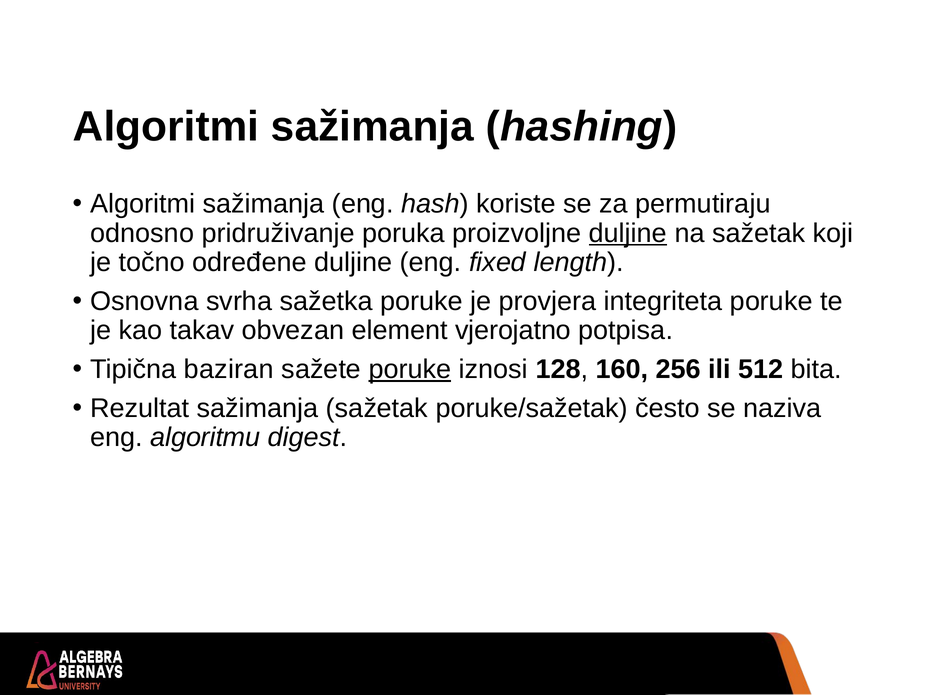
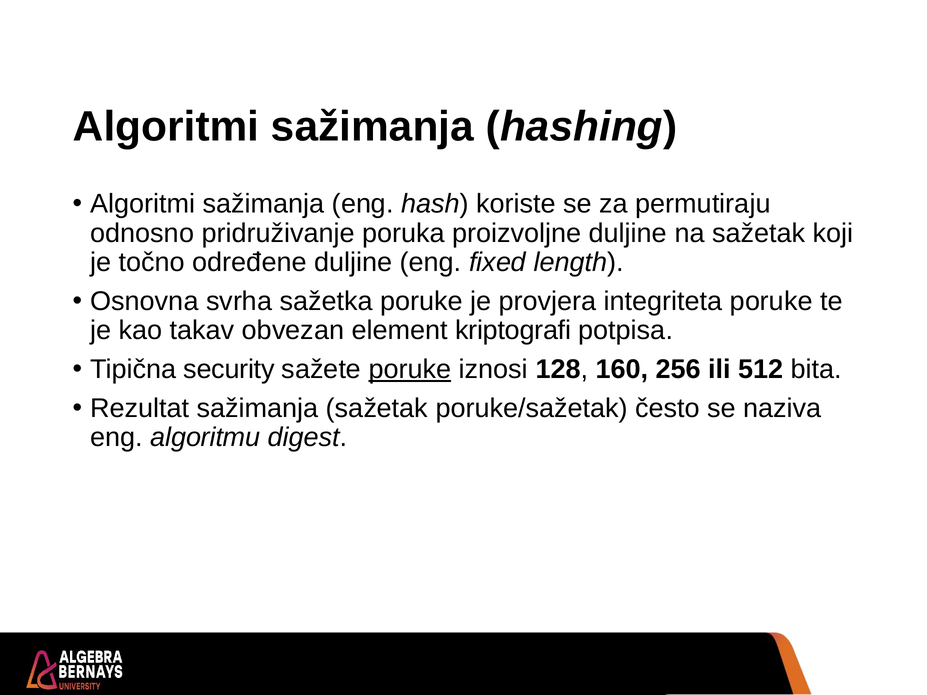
duljine underline: present -> none (628, 233)
vjerojatno: vjerojatno -> kriptografi (513, 331)
baziran: baziran -> security (229, 369)
